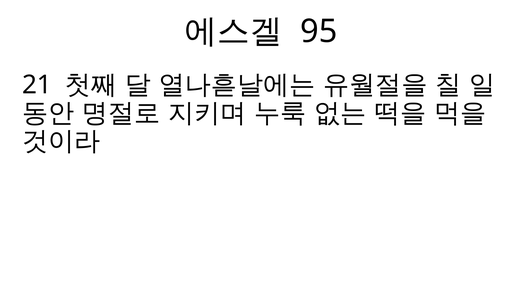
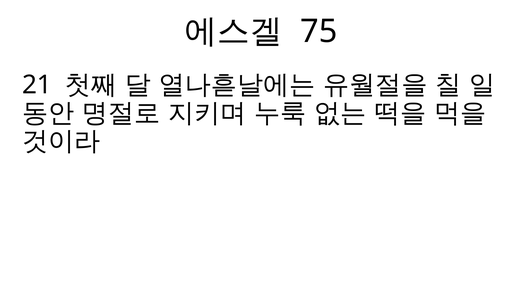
95: 95 -> 75 (319, 31)
